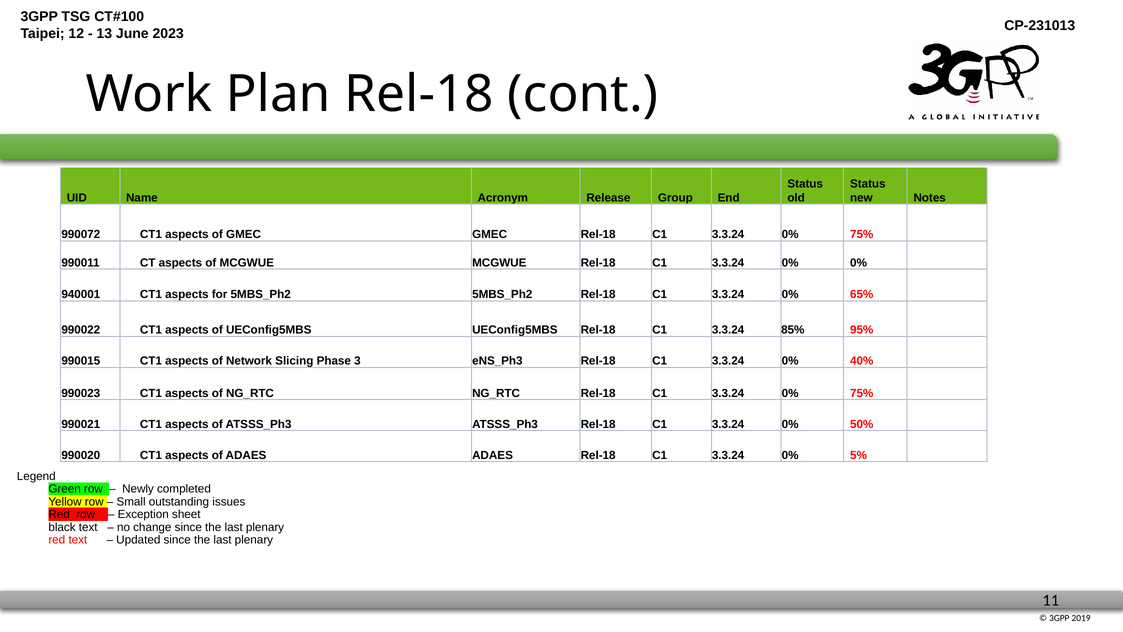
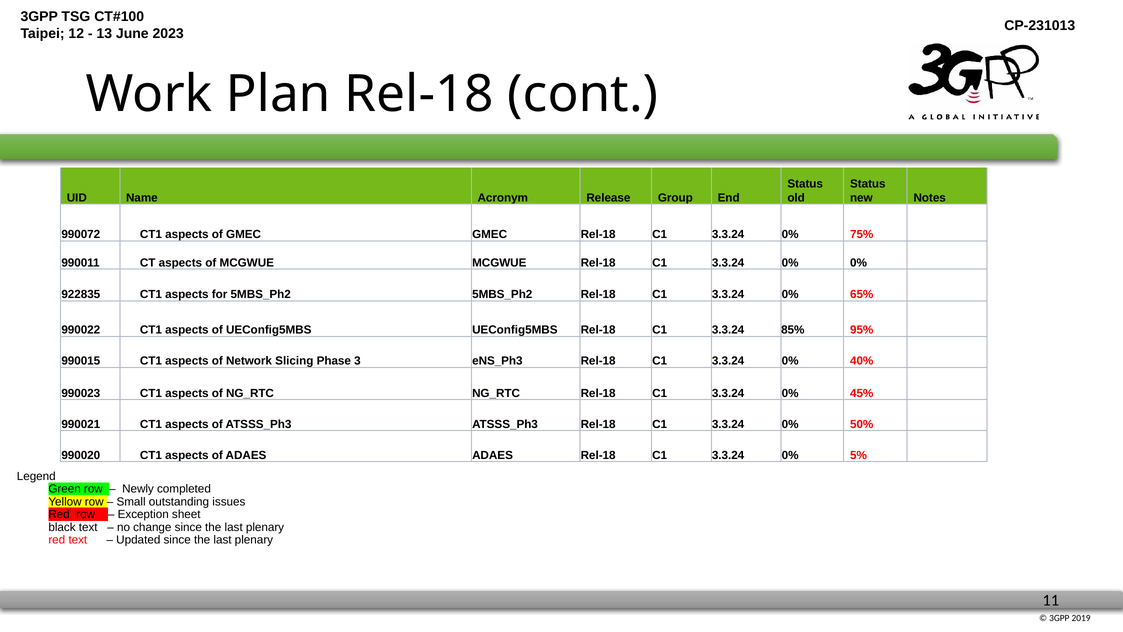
940001: 940001 -> 922835 (81, 294)
75%: 75% -> 45% (862, 393)
